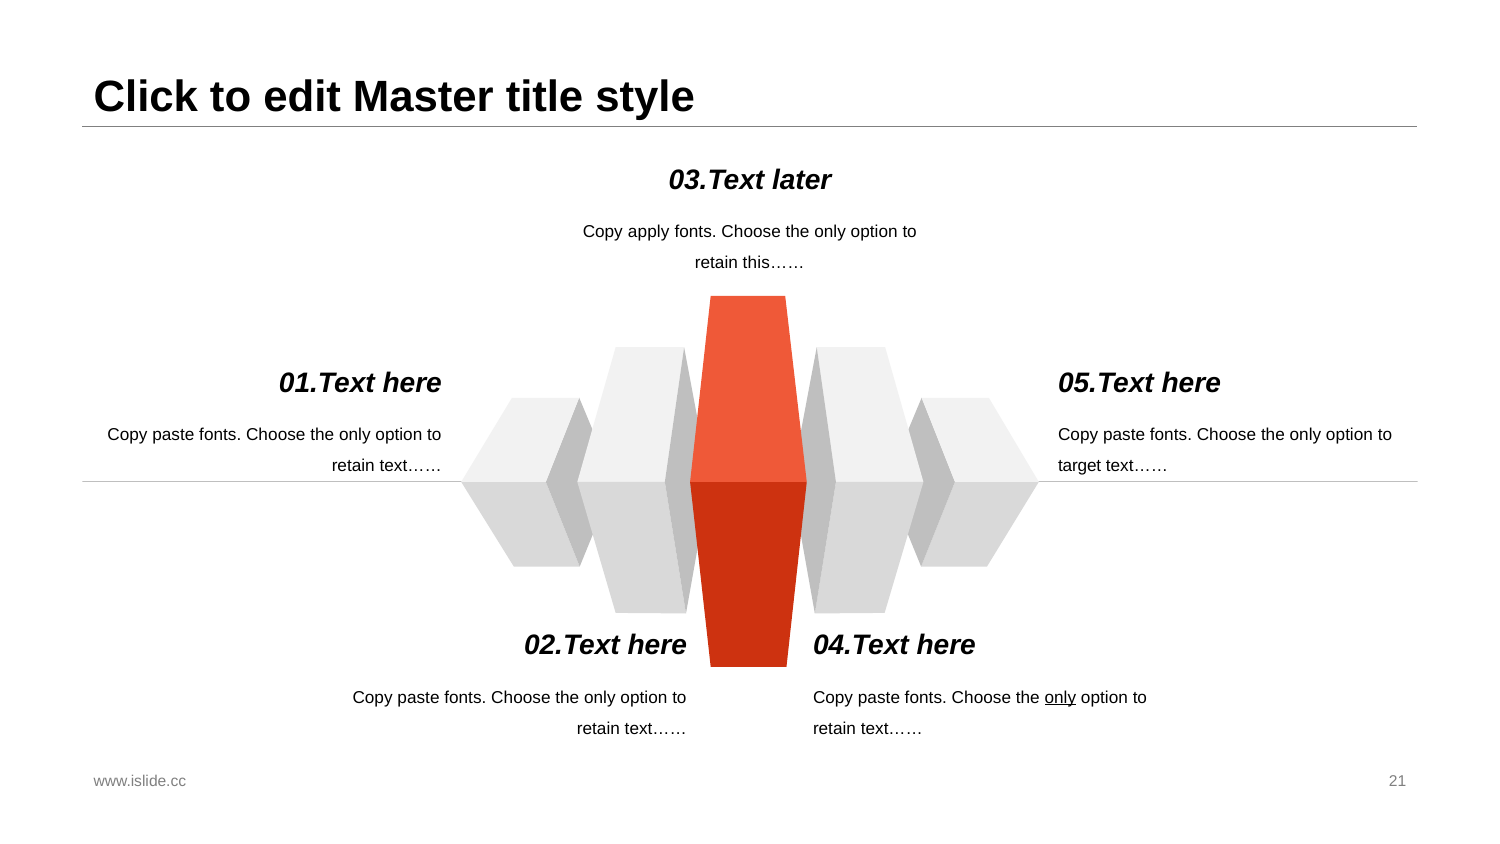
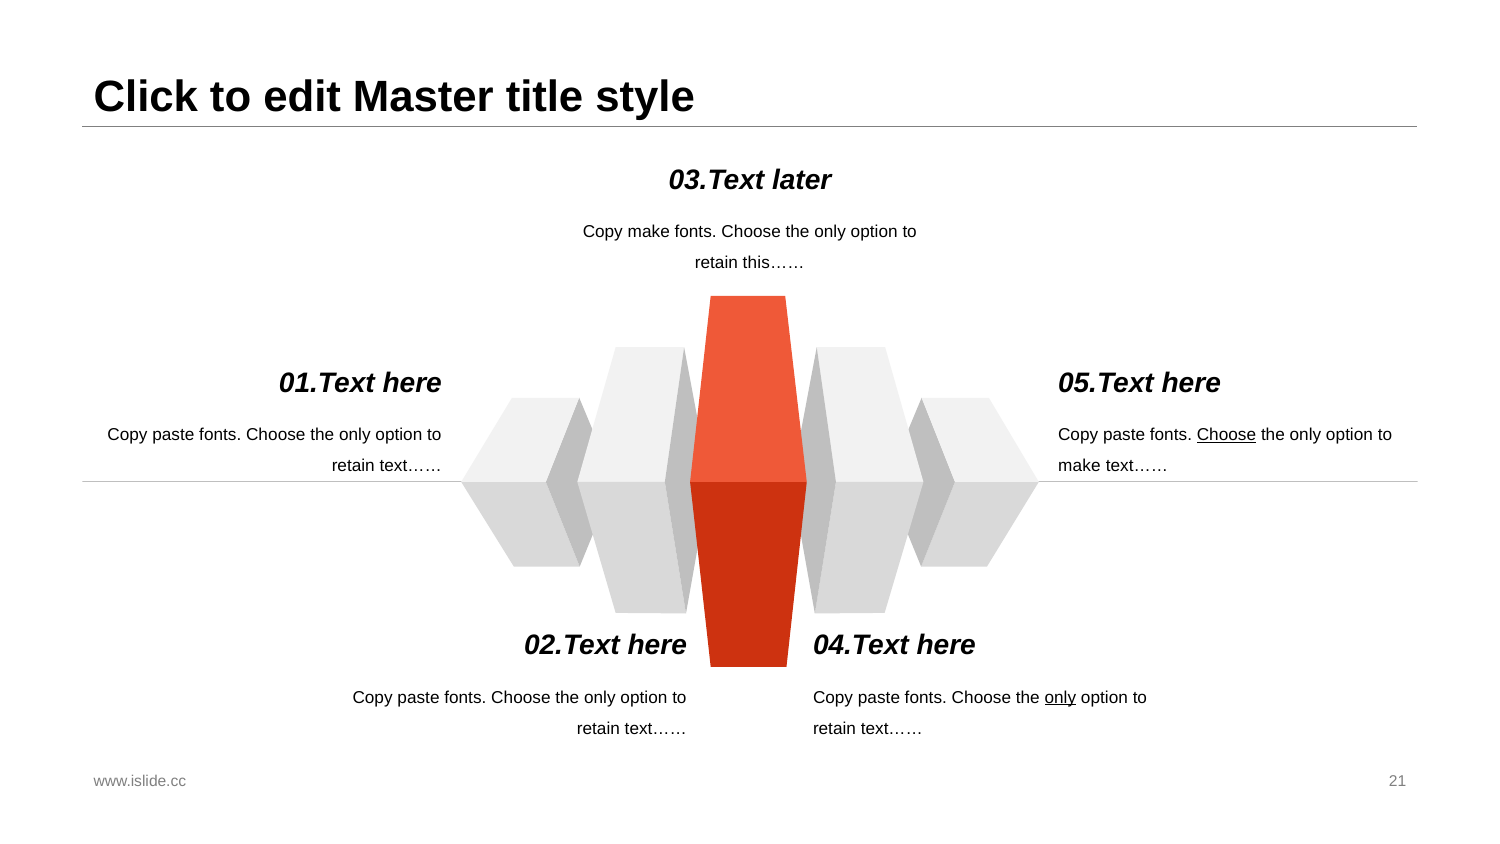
Copy apply: apply -> make (649, 232)
Choose underline: none -> present (1226, 435)
target: target -> make (1079, 466)
